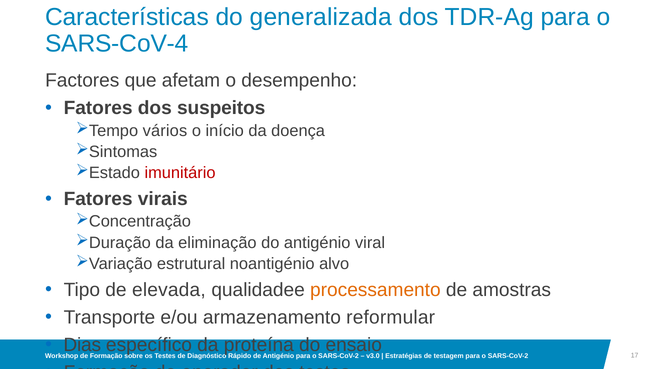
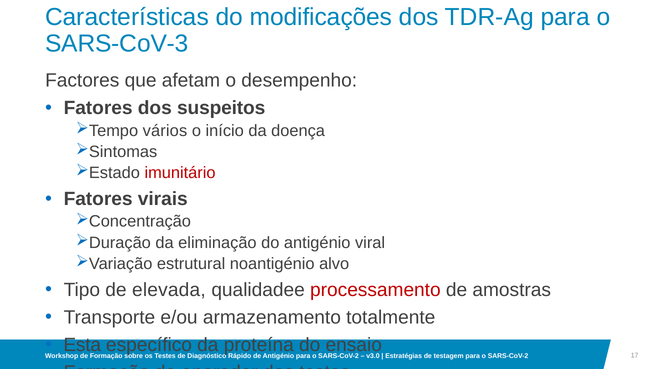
generalizada: generalizada -> modificações (321, 17)
SARS-CoV-4: SARS-CoV-4 -> SARS-CoV-3 (117, 44)
processamento colour: orange -> red (375, 290)
reformular: reformular -> totalmente (391, 317)
Dias: Dias -> Esta (82, 345)
